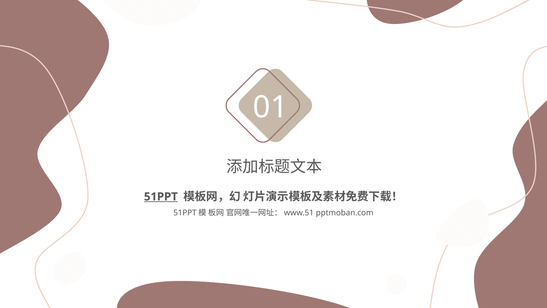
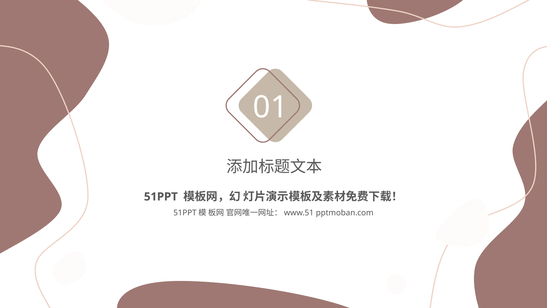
51PPT underline: present -> none (161, 197)
